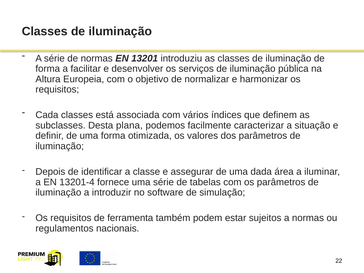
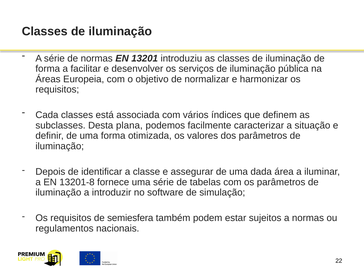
Altura: Altura -> Áreas (48, 79)
13201-4: 13201-4 -> 13201-8 (77, 182)
ferramenta: ferramenta -> semiesfera (130, 218)
